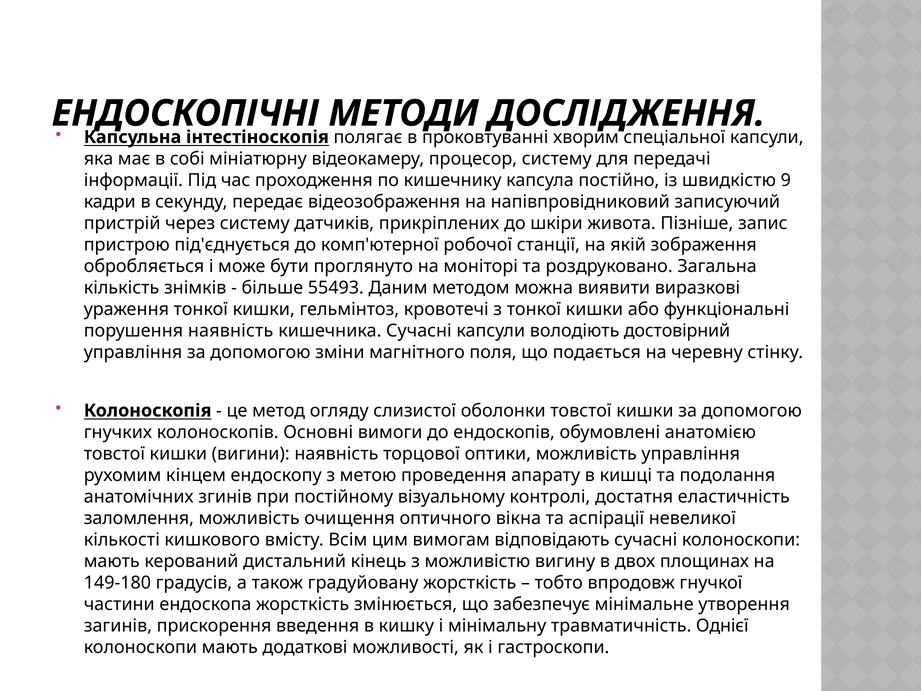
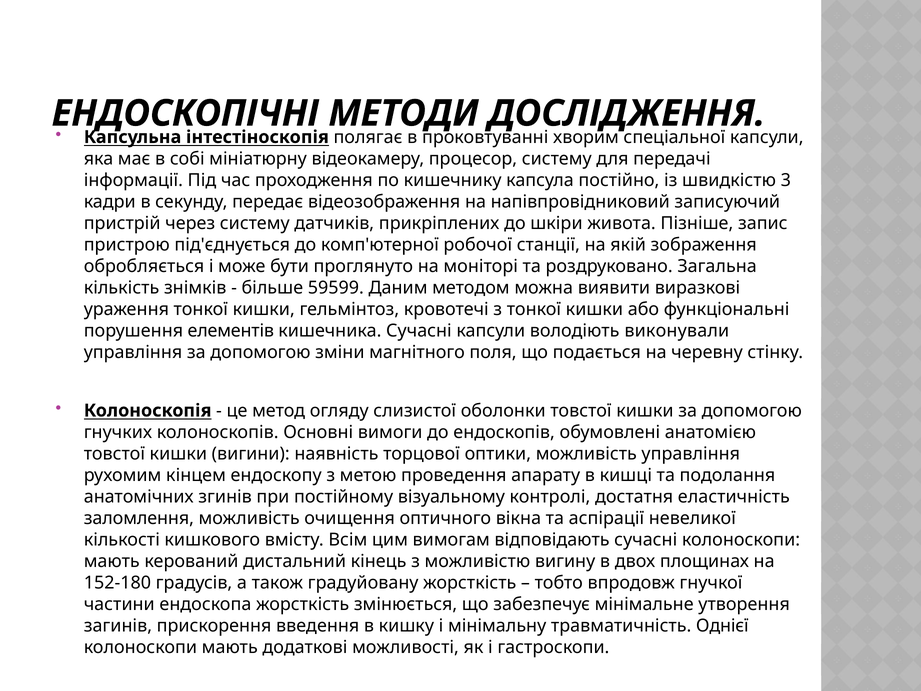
9: 9 -> 3 (786, 180)
55493: 55493 -> 59599 (336, 288)
порушення наявність: наявність -> елементів (231, 331)
достовірний: достовірний -> виконували (677, 331)
149-180: 149-180 -> 152-180 (117, 582)
